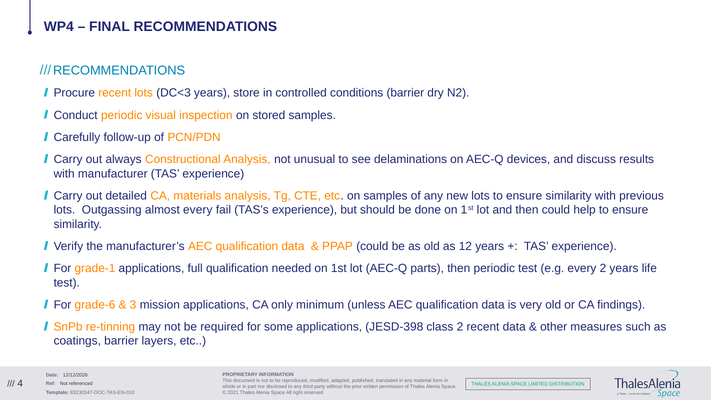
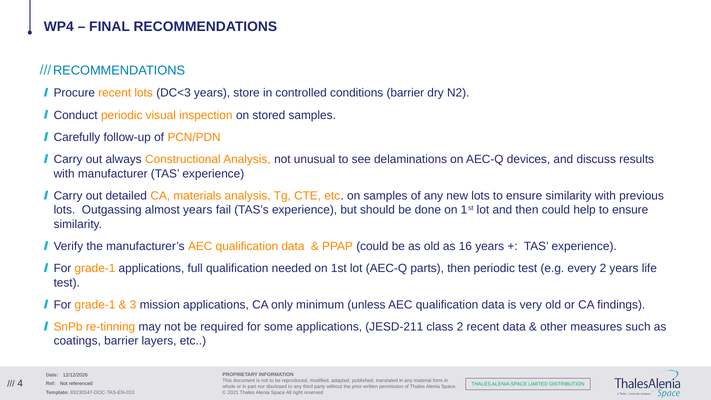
almost every: every -> years (198, 210)
12: 12 -> 16 (465, 246)
grade‐6: grade‐6 -> grade‐1 (95, 305)
JESD‐398: JESD‐398 -> JESD‐211 (394, 327)
